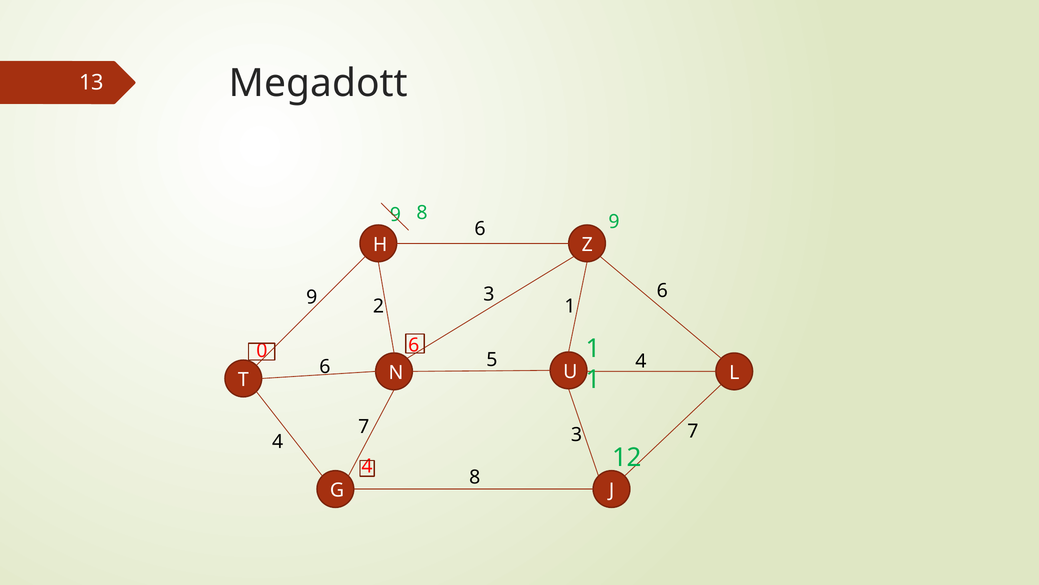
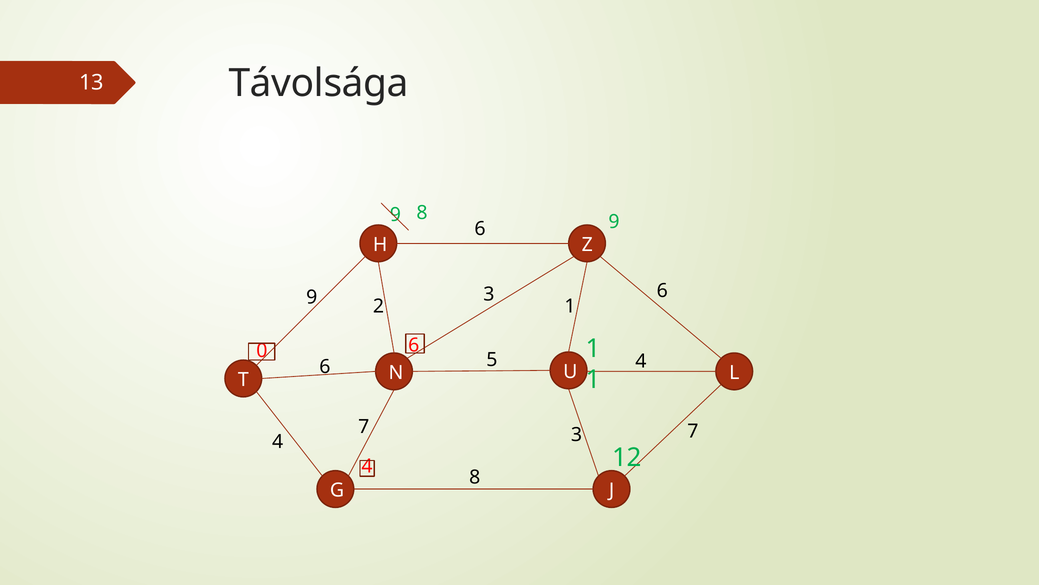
Megadott: Megadott -> Távolsága (319, 83)
